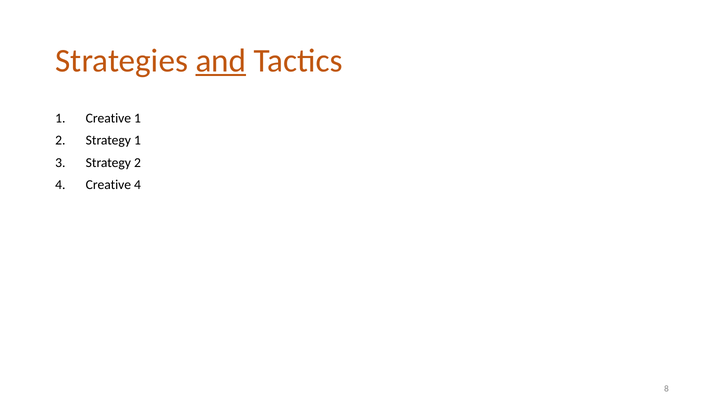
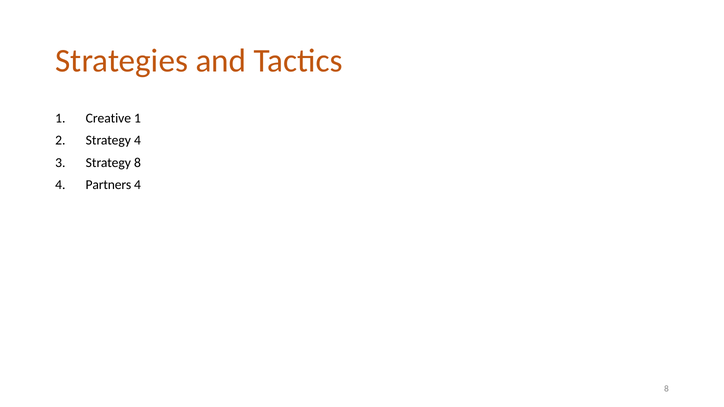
and underline: present -> none (221, 61)
Strategy 1: 1 -> 4 (137, 141)
Strategy 2: 2 -> 8 (137, 163)
4 Creative: Creative -> Partners (108, 185)
